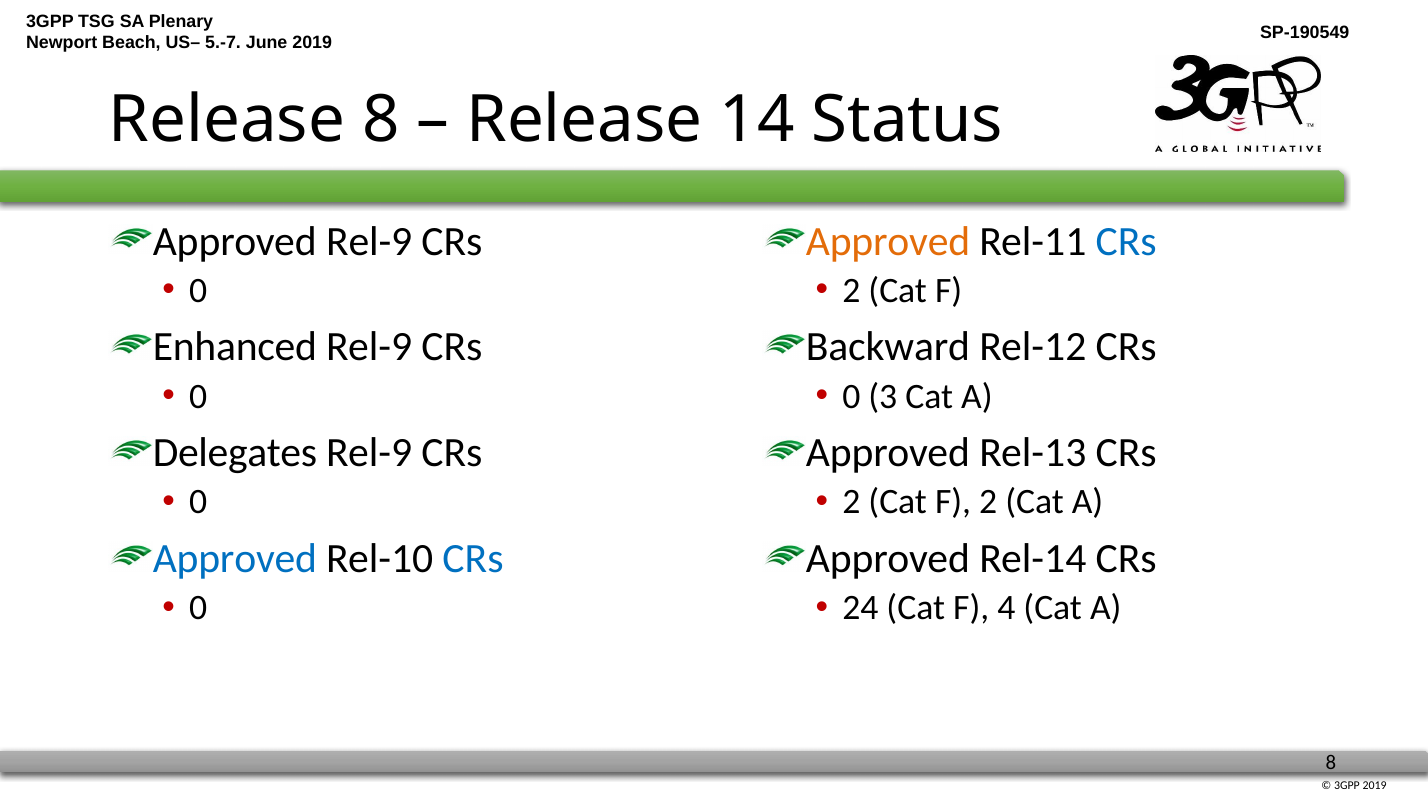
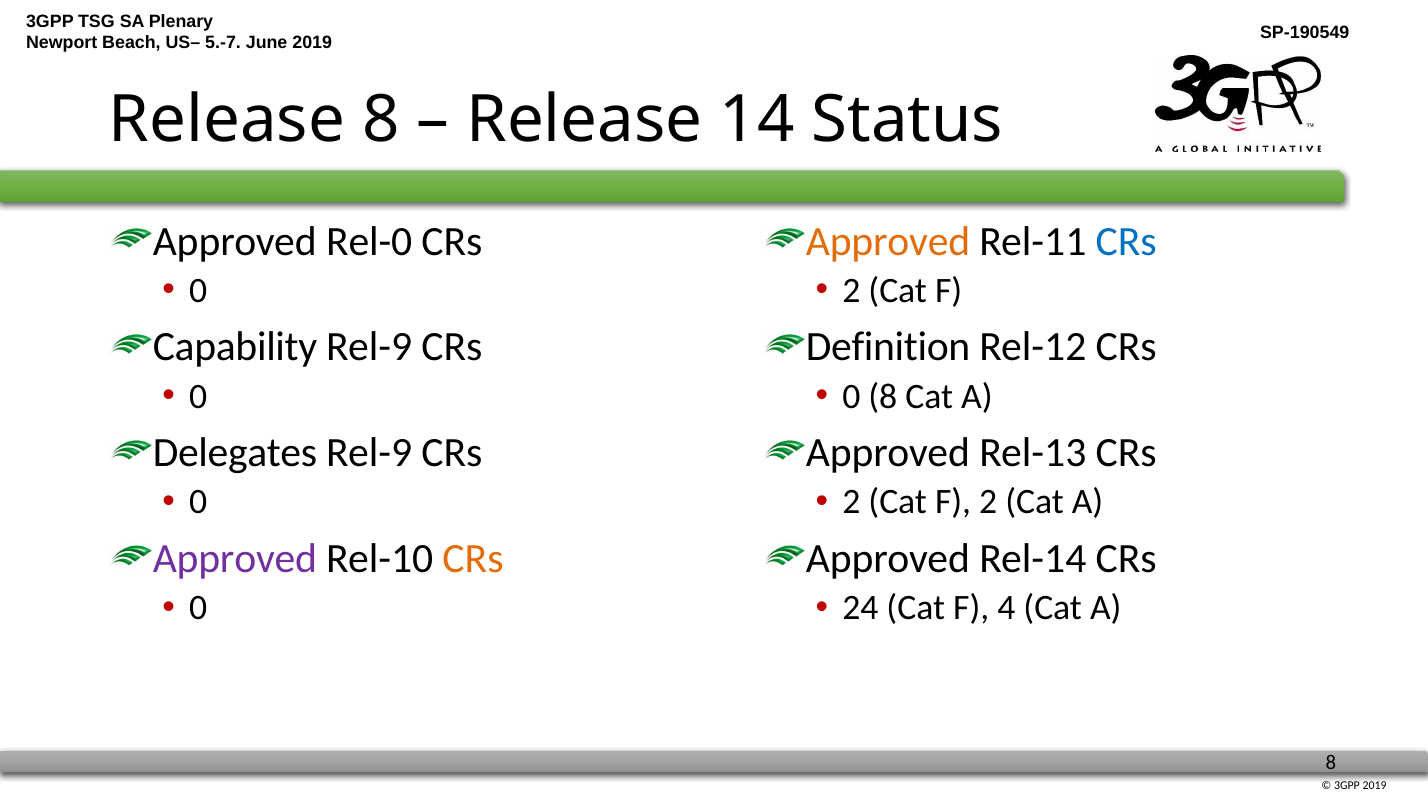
Approved Rel-9: Rel-9 -> Rel-0 (369, 241)
Enhanced: Enhanced -> Capability (235, 347)
Backward: Backward -> Definition (888, 347)
0 3: 3 -> 8 (883, 396)
Approved colour: blue -> purple (235, 559)
CRs colour: blue -> orange (473, 559)
